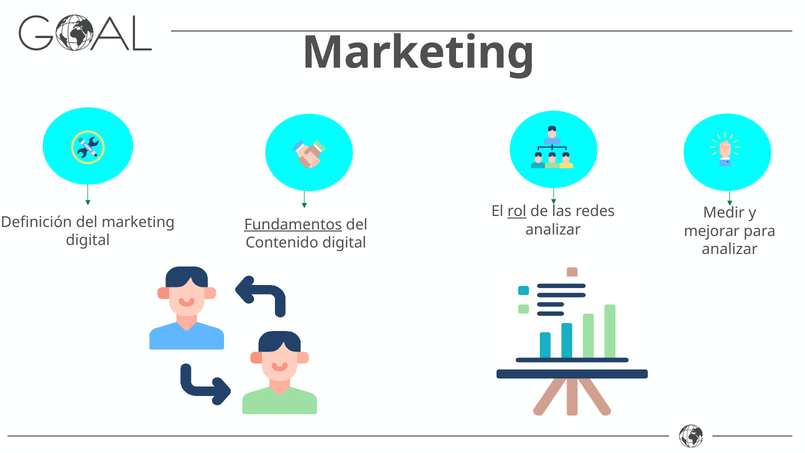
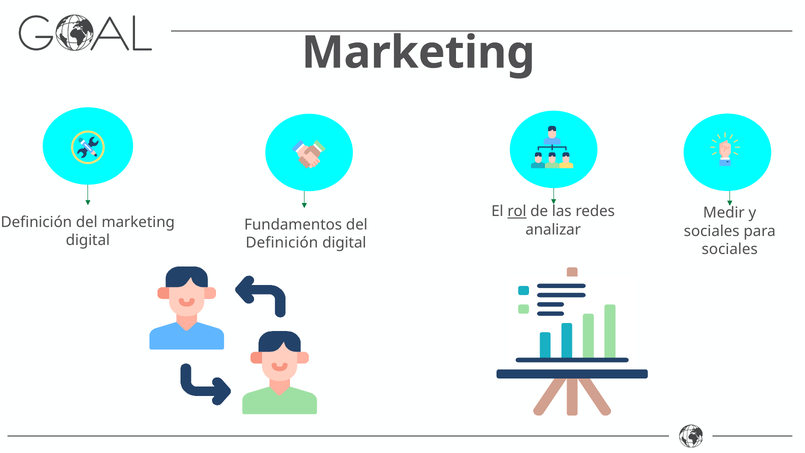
Fundamentos underline: present -> none (293, 224)
mejorar: mejorar -> sociales (712, 231)
Contenido: Contenido -> Definición (282, 243)
analizar: analizar -> sociales (730, 249)
